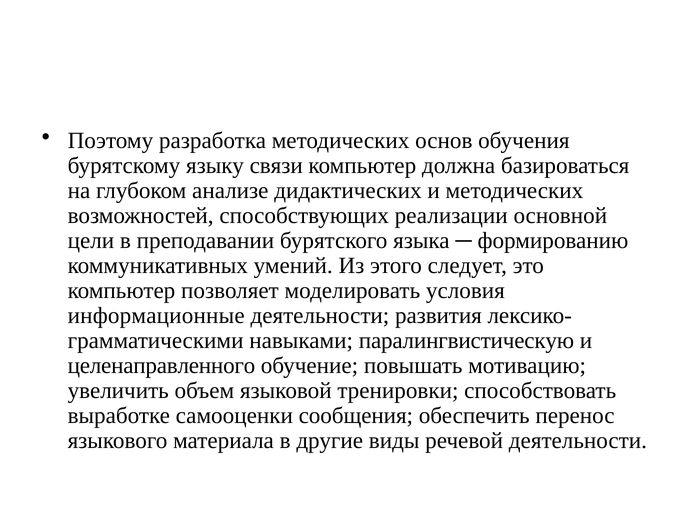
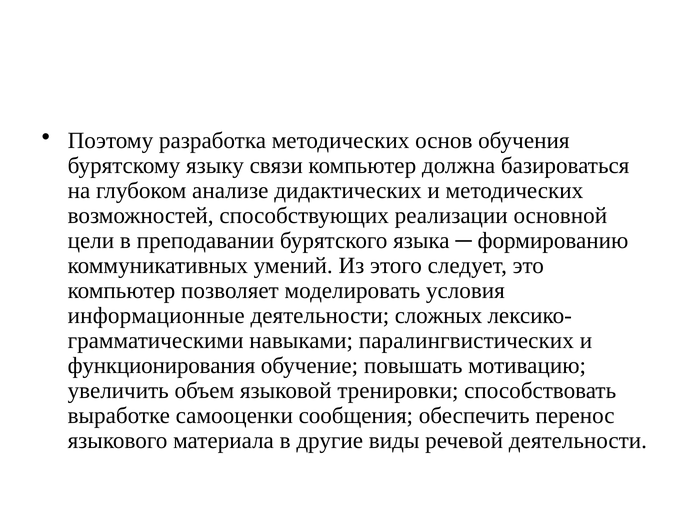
развития: развития -> сложных (439, 315)
паралингвистическую: паралингвистическую -> паралингвистических (466, 340)
целенаправленного: целенаправленного -> функционирования (161, 365)
